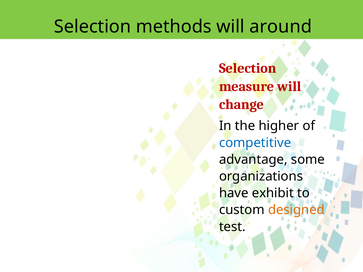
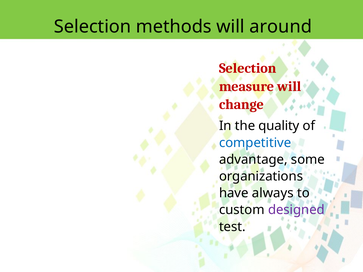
higher: higher -> quality (279, 126)
exhibit: exhibit -> always (273, 193)
designed colour: orange -> purple (296, 210)
